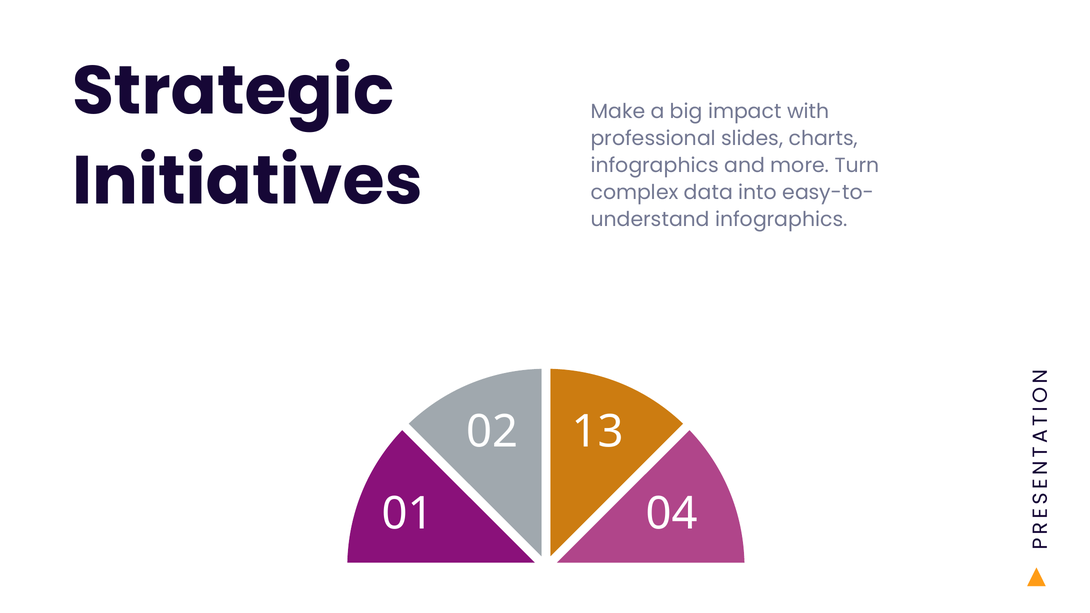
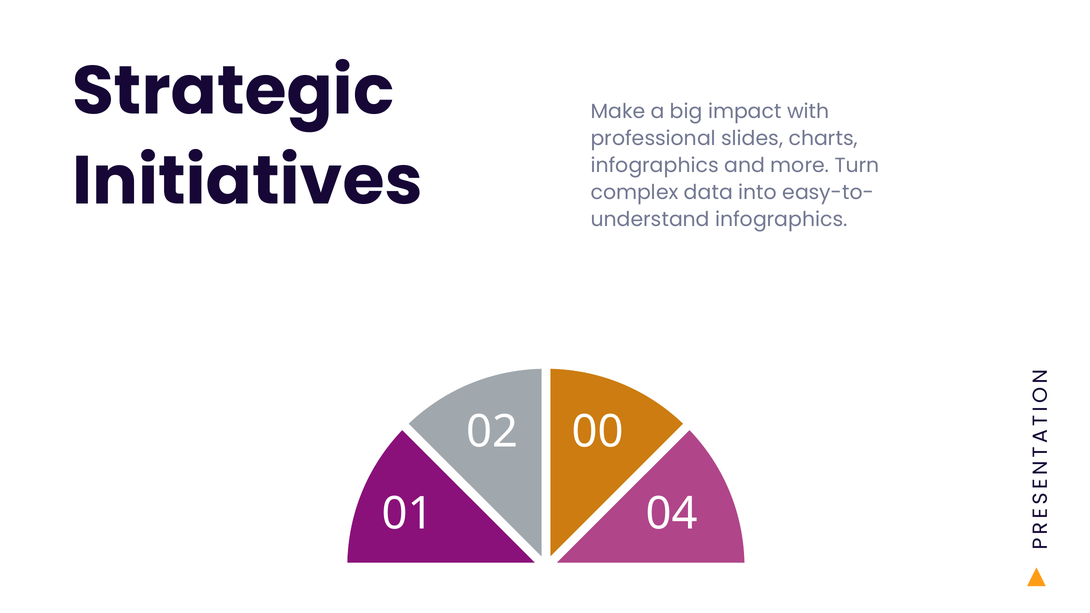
13: 13 -> 00 (598, 432)
